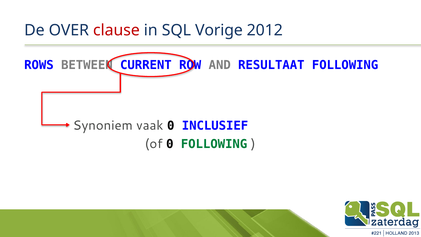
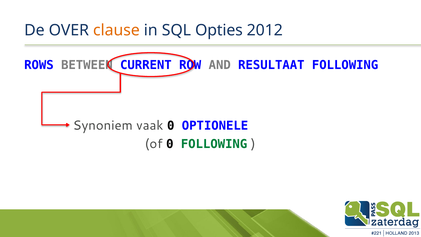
clause colour: red -> orange (116, 30)
Vorige: Vorige -> Opties (219, 30)
INCLUSIEF: INCLUSIEF -> OPTIONELE (215, 126)
